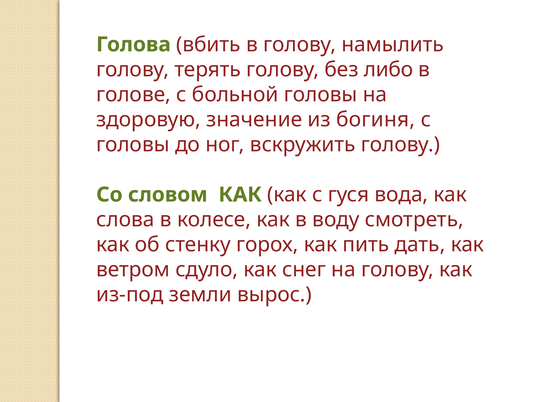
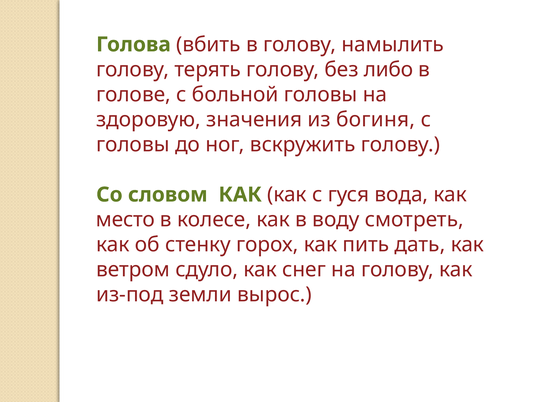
значение: значение -> значения (254, 120)
слова: слова -> место (125, 220)
